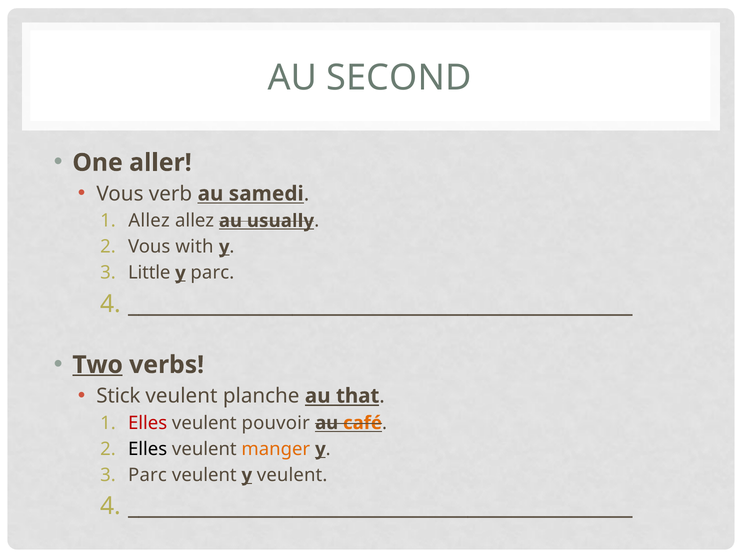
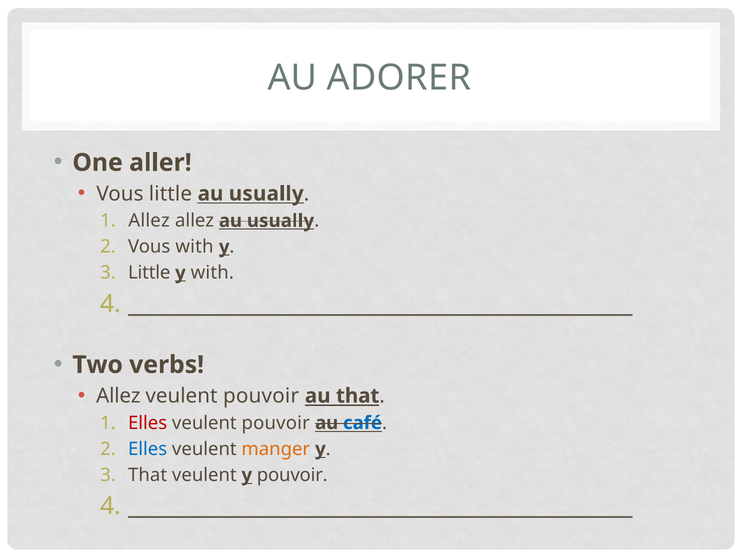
SECOND: SECOND -> ADORER (399, 78)
Vous verb: verb -> little (170, 194)
samedi: samedi -> usually (266, 194)
y parc: parc -> with (212, 273)
Two underline: present -> none (98, 364)
Stick: Stick -> Allez (118, 396)
planche: planche -> pouvoir (261, 396)
café colour: orange -> blue (363, 423)
Elles colour: black -> blue (148, 449)
Parc: Parc -> That (148, 475)
y veulent: veulent -> pouvoir (292, 475)
